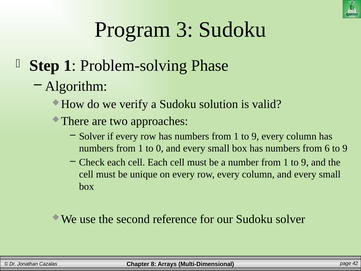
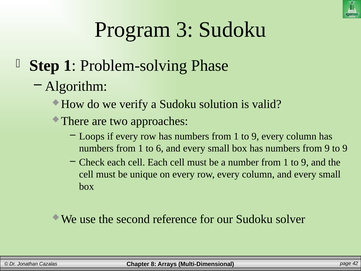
Solver: Solver -> Loops (92, 136)
0: 0 -> 6 (160, 148)
from 6: 6 -> 9 (327, 148)
